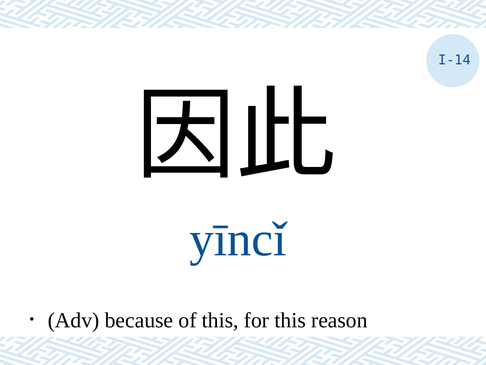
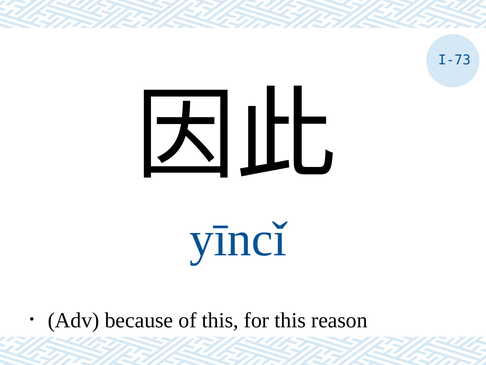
I-14: I-14 -> I-73 (454, 60)
